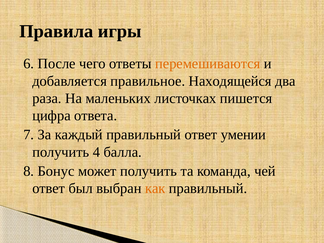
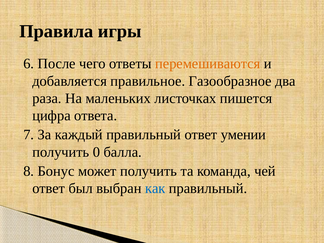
Находящейся: Находящейся -> Газообразное (230, 81)
4: 4 -> 0 (96, 152)
как colour: orange -> blue (155, 188)
